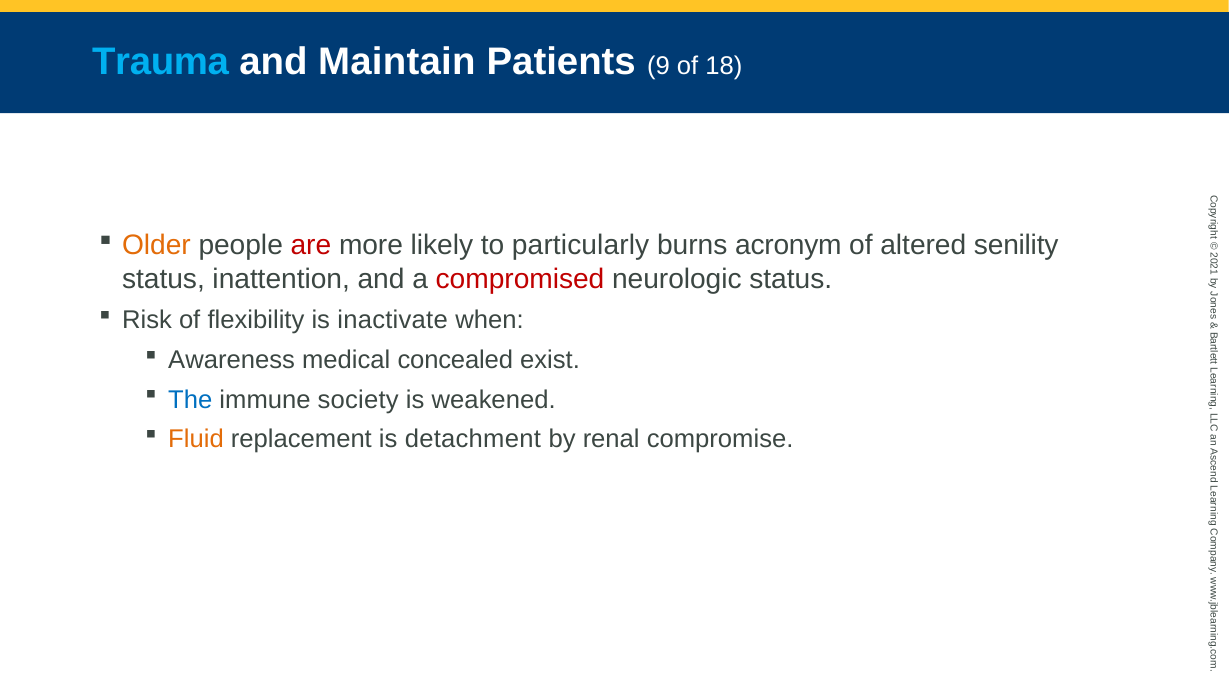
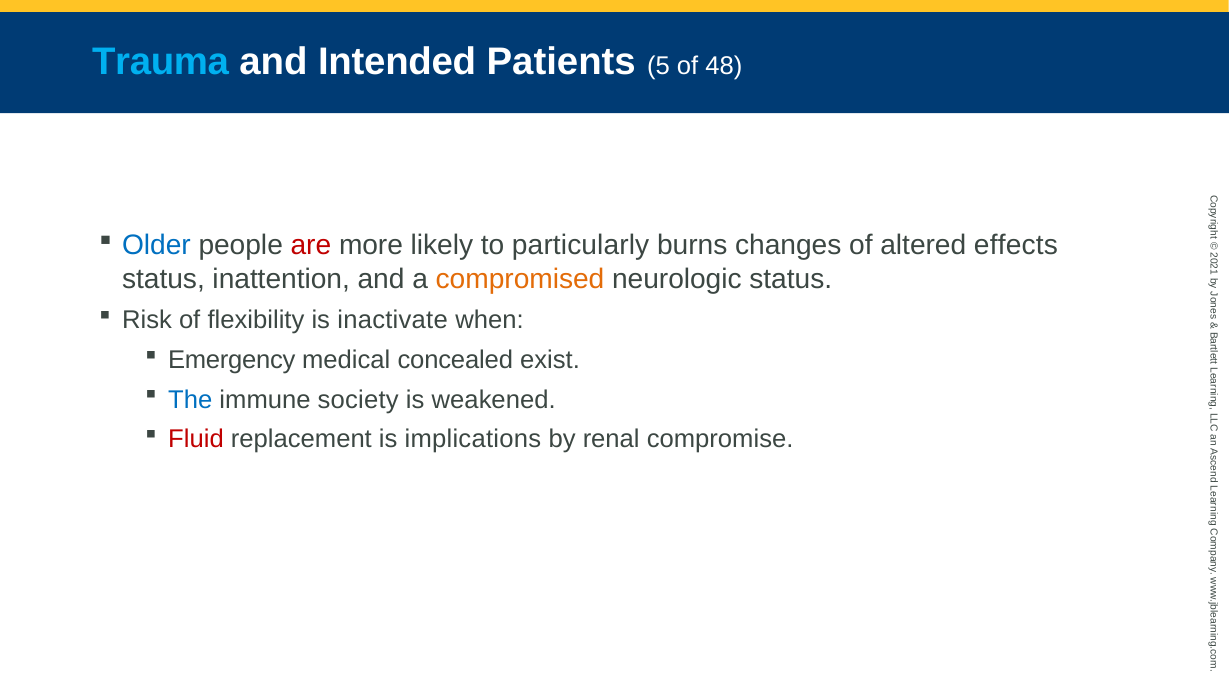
Maintain: Maintain -> Intended (397, 62)
9: 9 -> 5 (658, 66)
18: 18 -> 48 (724, 66)
Older colour: orange -> blue (156, 246)
acronym: acronym -> changes (788, 246)
senility: senility -> effects (1016, 246)
compromised colour: red -> orange (520, 279)
Awareness: Awareness -> Emergency (232, 360)
Fluid colour: orange -> red (196, 440)
detachment: detachment -> implications (473, 440)
